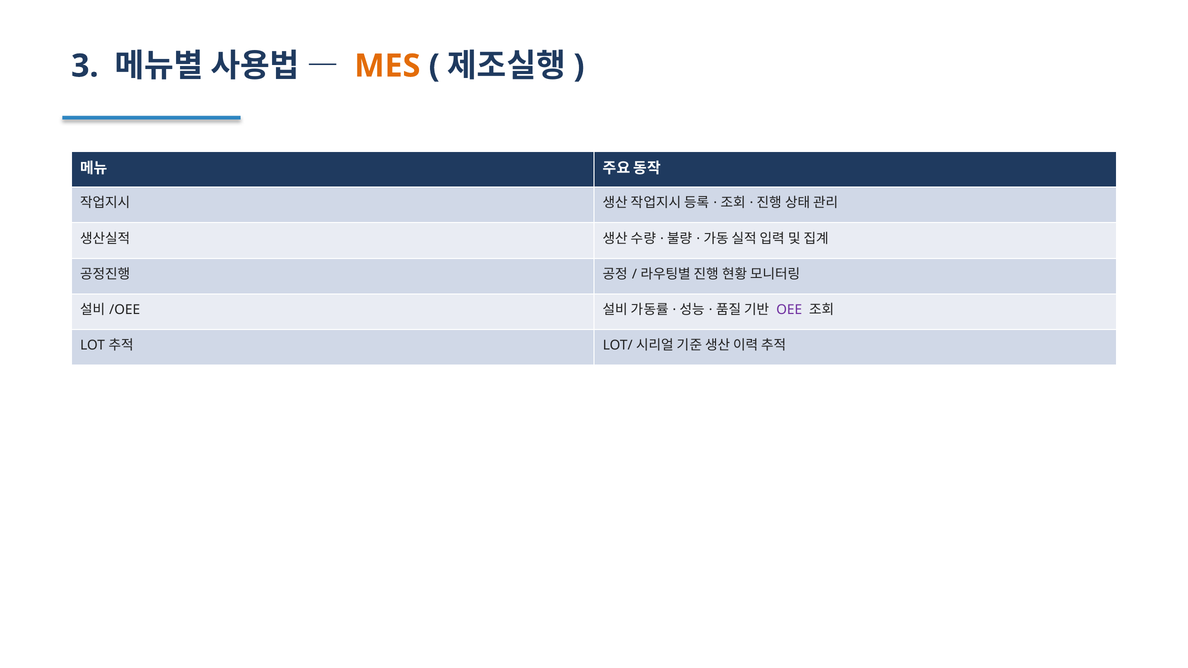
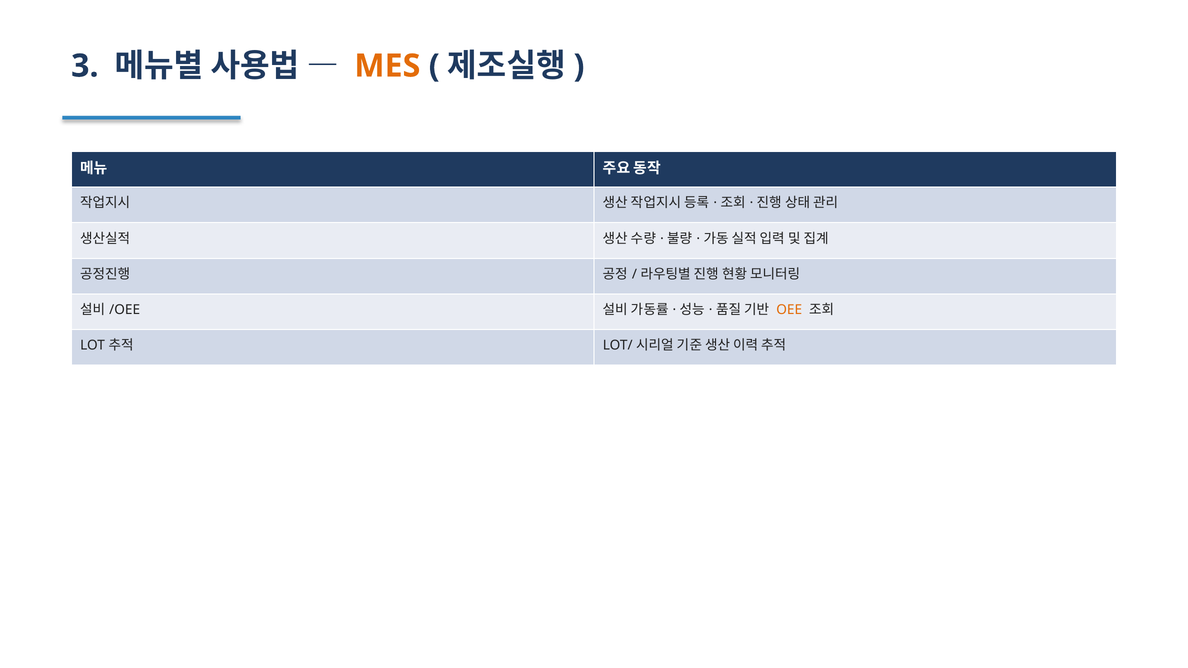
OEE colour: purple -> orange (789, 310)
